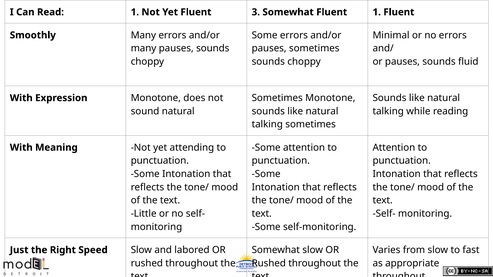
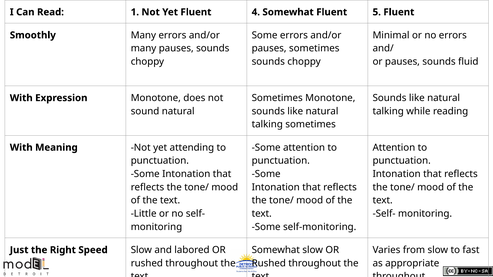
3: 3 -> 4 (256, 12)
Fluent 1: 1 -> 5 (377, 12)
